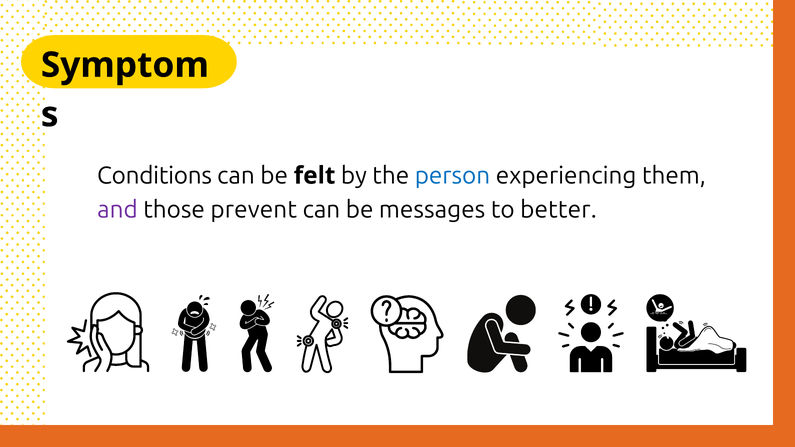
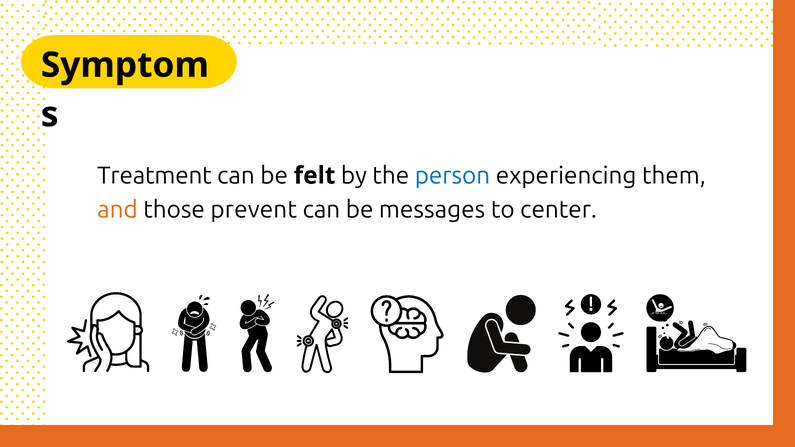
Conditions: Conditions -> Treatment (154, 176)
and colour: purple -> orange (117, 210)
better: better -> center (559, 210)
